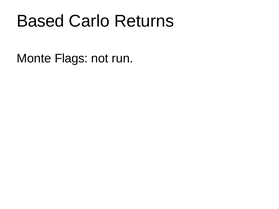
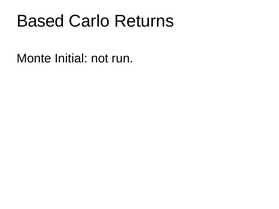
Flags: Flags -> Initial (71, 59)
